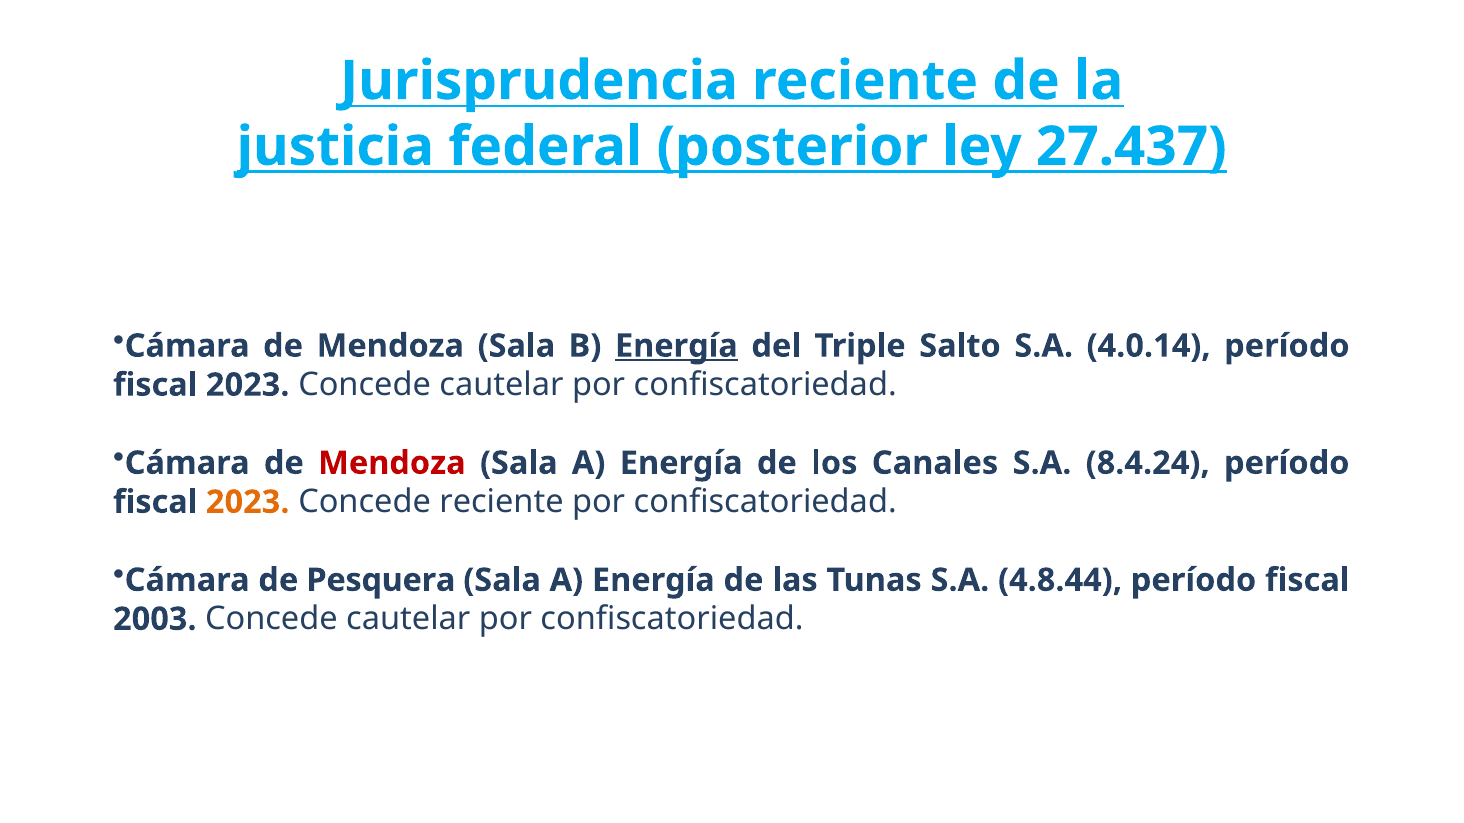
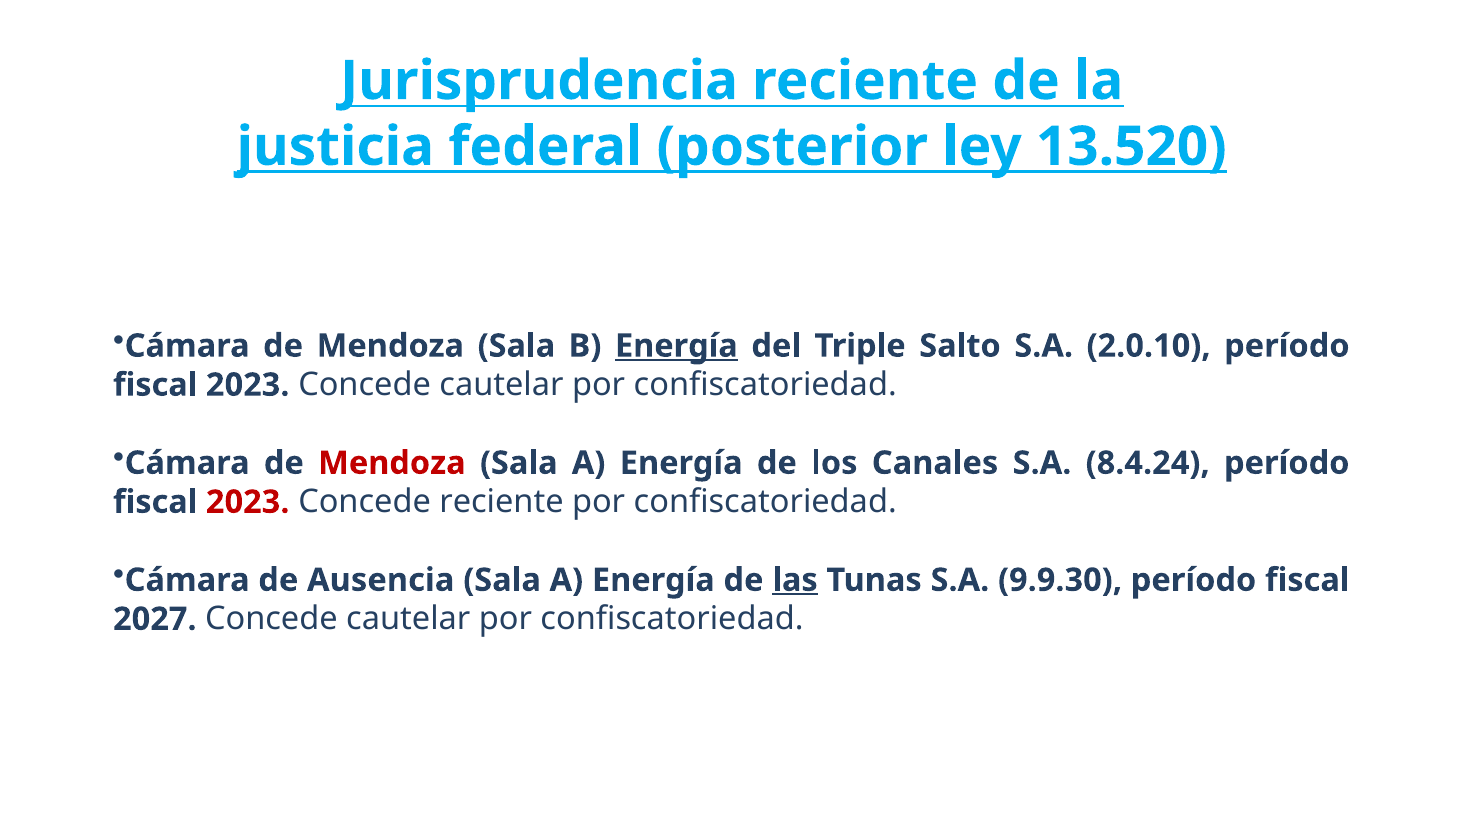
27.437: 27.437 -> 13.520 (1131, 147)
4.0.14: 4.0.14 -> 2.0.10 (1149, 346)
2023 colour: orange -> red (248, 502)
Pesquera: Pesquera -> Ausencia (381, 580)
las underline: none -> present (795, 580)
4.8.44: 4.8.44 -> 9.9.30 (1060, 580)
2003: 2003 -> 2027 (155, 620)
